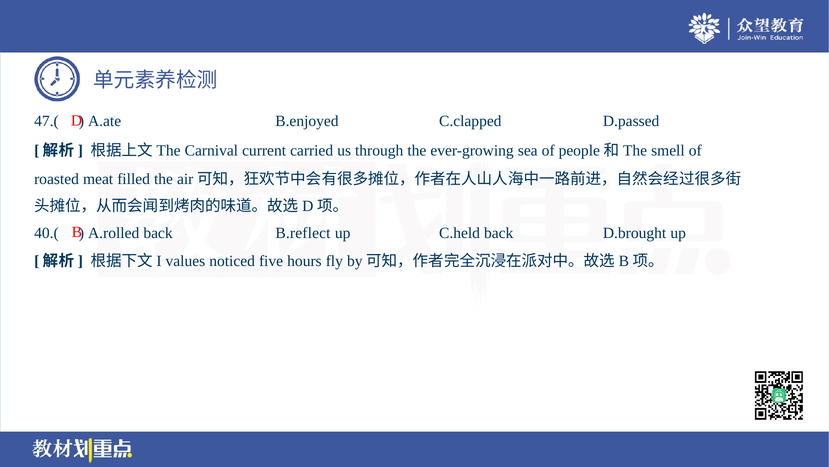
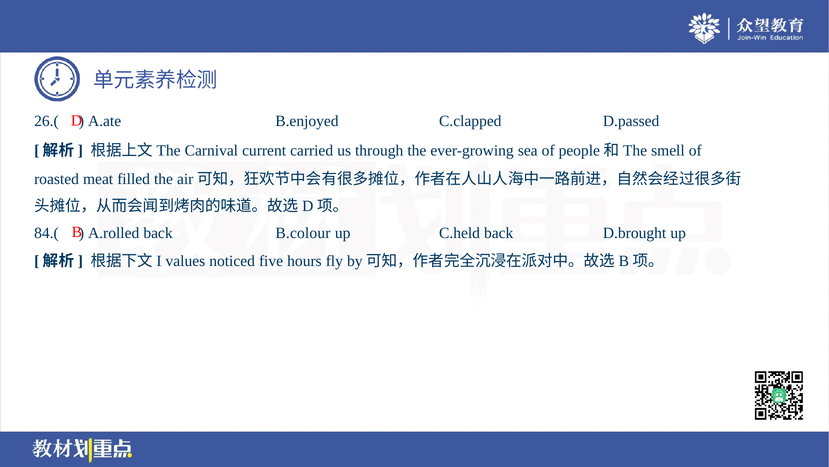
47.(: 47.( -> 26.( (46, 121)
40.(: 40.( -> 84.( (46, 233)
B.reflect: B.reflect -> B.colour (303, 233)
